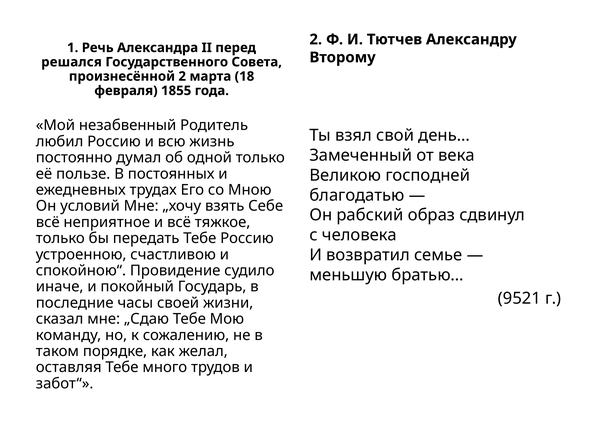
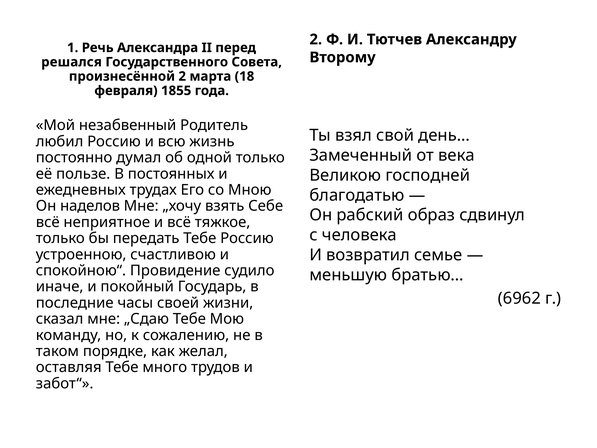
условий: условий -> наделов (90, 206)
9521: 9521 -> 6962 (519, 298)
